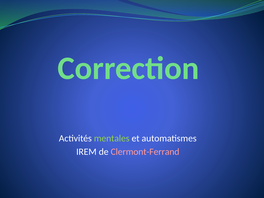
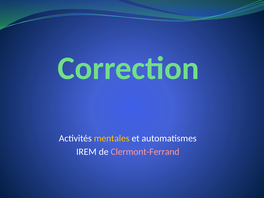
mentales colour: light green -> yellow (112, 138)
